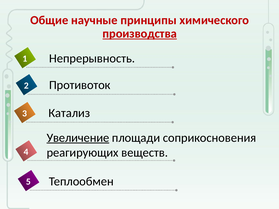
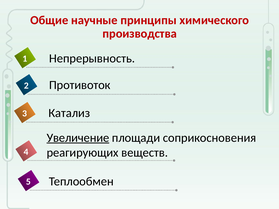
производства underline: present -> none (140, 34)
